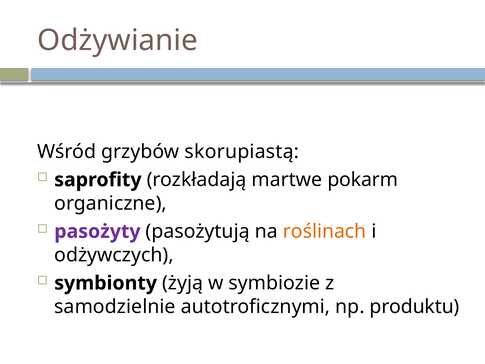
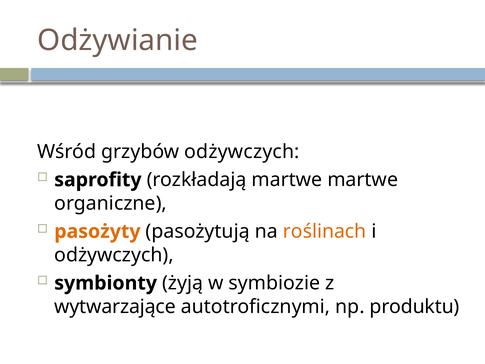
grzybów skorupiastą: skorupiastą -> odżywczych (242, 152)
martwe pokarm: pokarm -> martwe (363, 180)
pasożyty colour: purple -> orange (97, 231)
samodzielnie: samodzielnie -> wytwarzające (115, 306)
